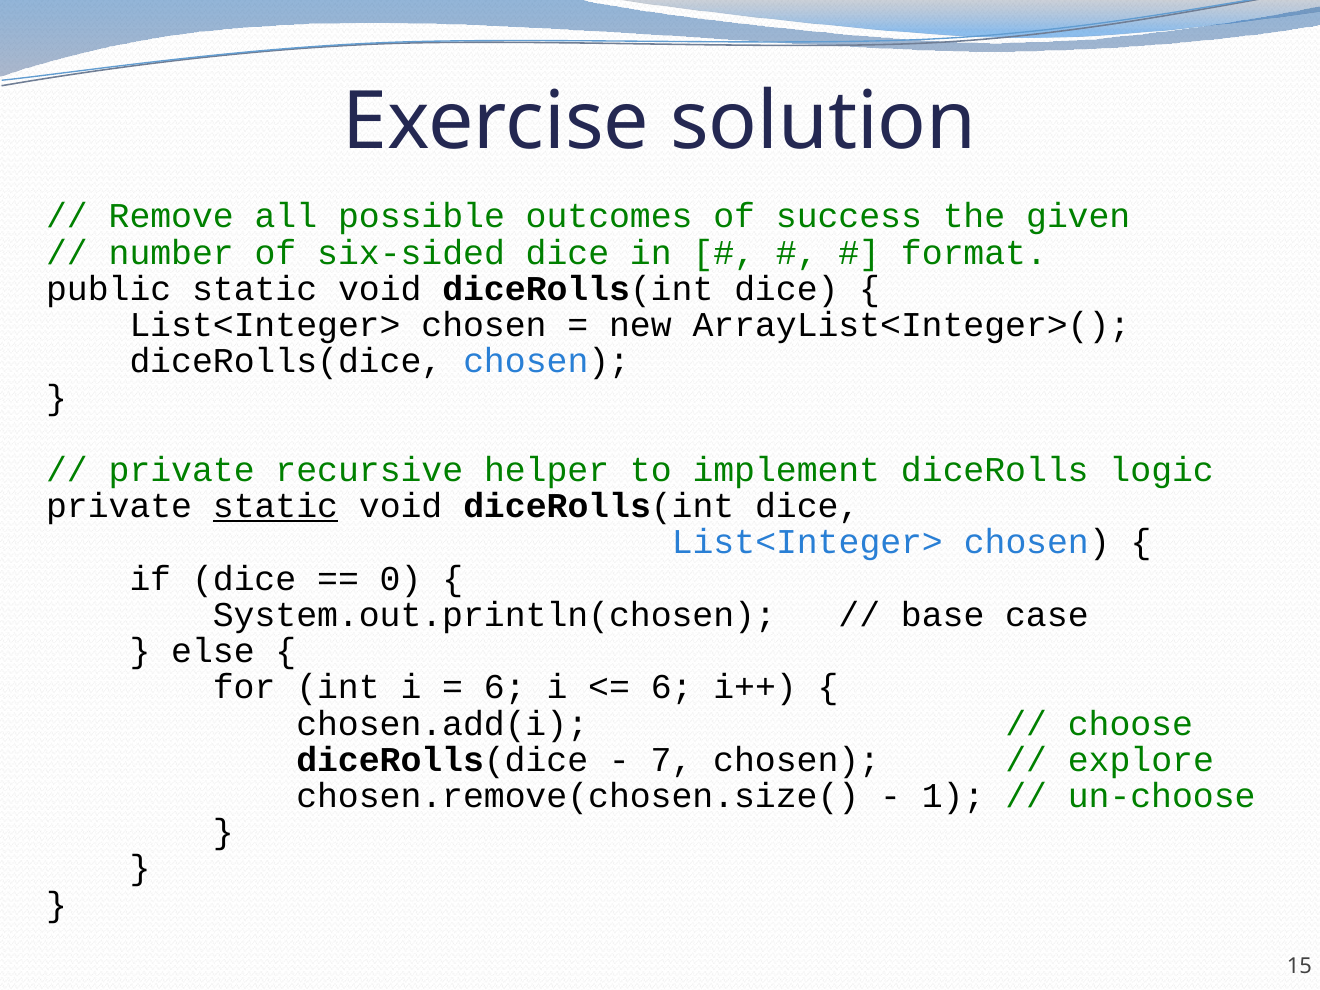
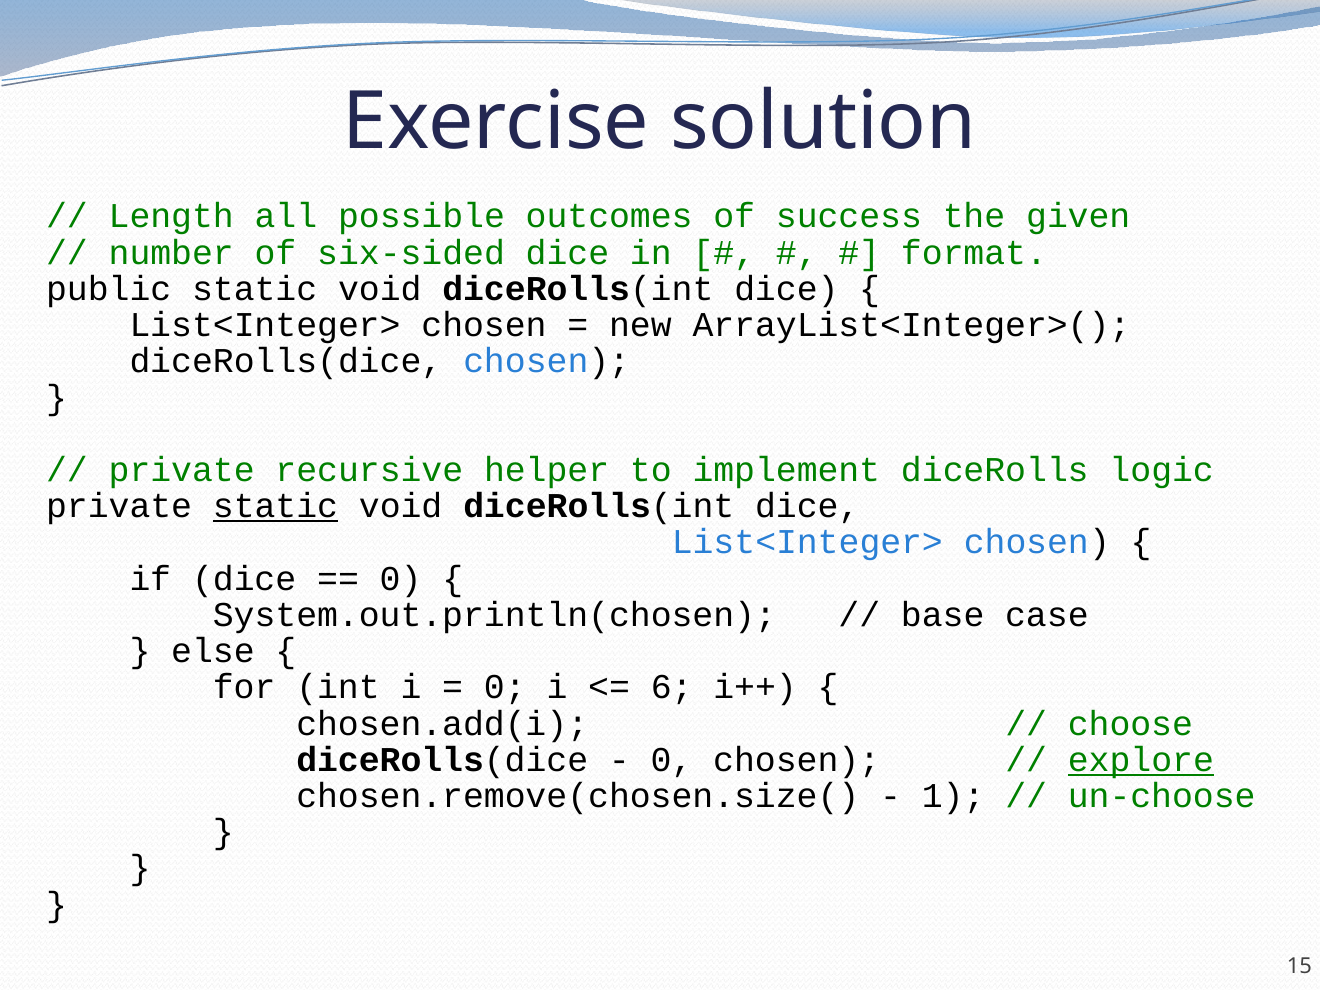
Remove: Remove -> Length (171, 216)
6: 6 -> 0 (505, 687)
7: 7 -> 0 (672, 760)
explore underline: none -> present (1141, 760)
